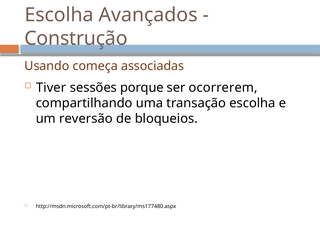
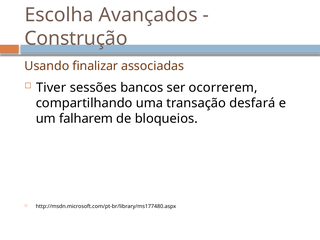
começa: começa -> finalizar (95, 66)
porque: porque -> bancos (142, 88)
transação escolha: escolha -> desfará (252, 103)
reversão: reversão -> falharem (86, 119)
